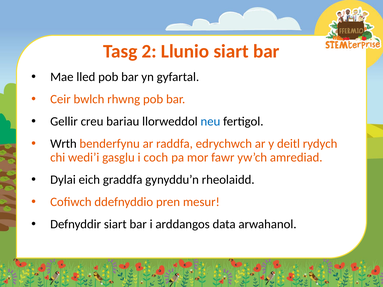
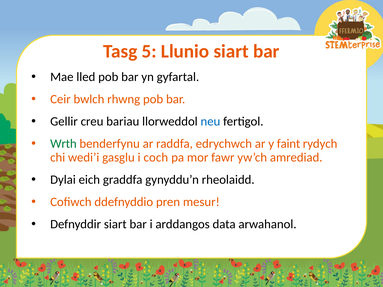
2: 2 -> 5 (149, 51)
Wrth colour: black -> green (63, 144)
deitl: deitl -> faint (289, 144)
